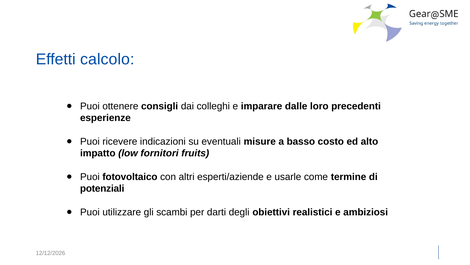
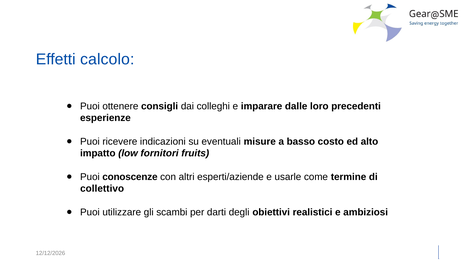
fotovoltaico: fotovoltaico -> conoscenze (130, 176)
potenziali: potenziali -> collettivo (102, 188)
